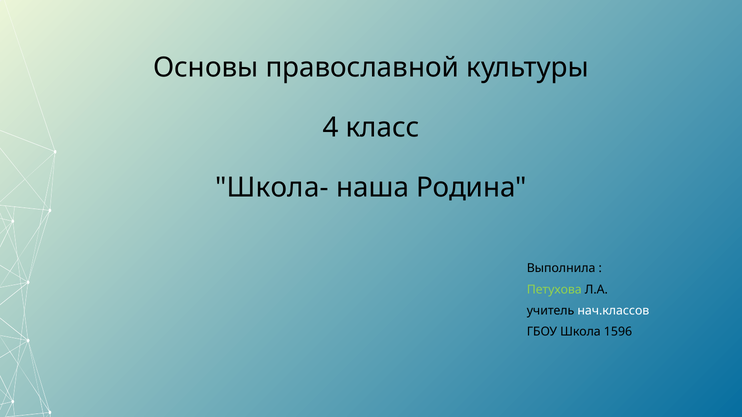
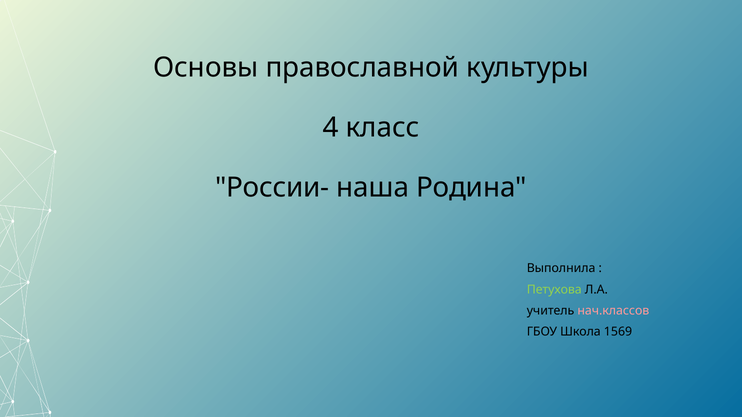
Школа-: Школа- -> России- (272, 188)
нач.классов colour: white -> pink (613, 311)
1596: 1596 -> 1569 (618, 332)
